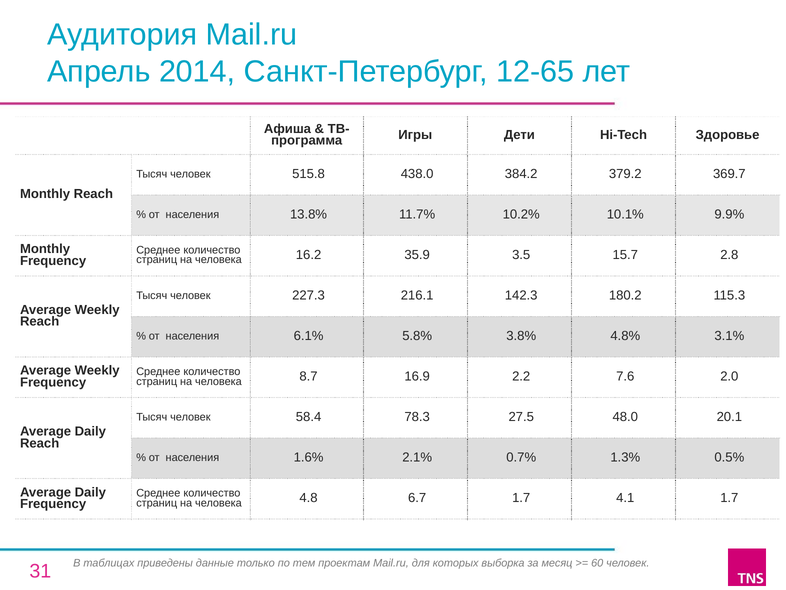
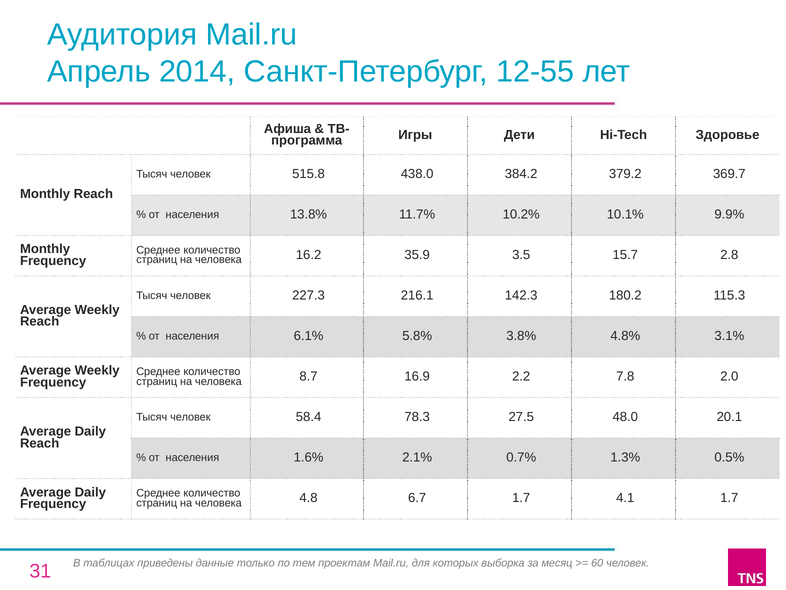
12-65: 12-65 -> 12-55 (535, 72)
7.6: 7.6 -> 7.8 (625, 376)
